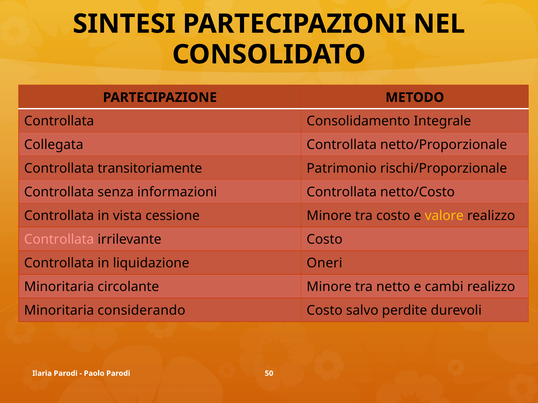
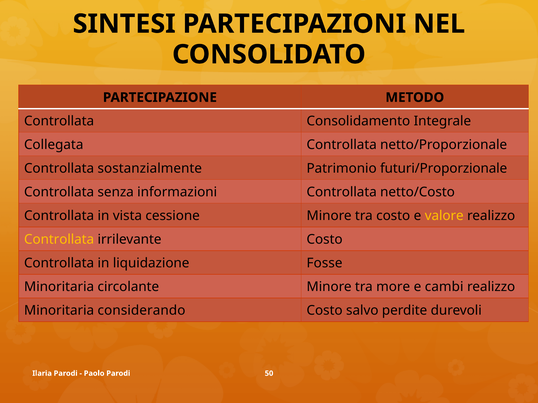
transitoriamente: transitoriamente -> sostanzialmente (150, 169)
rischi/Proporzionale: rischi/Proporzionale -> futuri/Proporzionale (444, 169)
Controllata colour: pink -> yellow (59, 240)
Oneri: Oneri -> Fosse (325, 264)
netto: netto -> more (393, 287)
